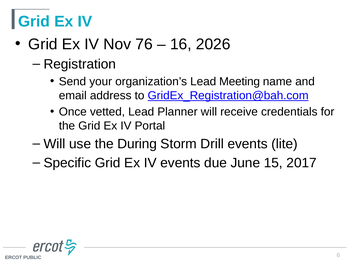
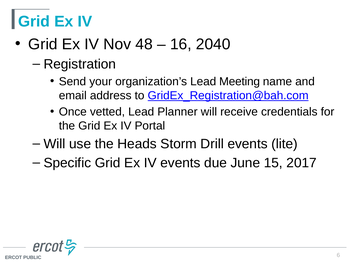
76: 76 -> 48 (144, 44)
2026: 2026 -> 2040 (213, 44)
During: During -> Heads (137, 144)
